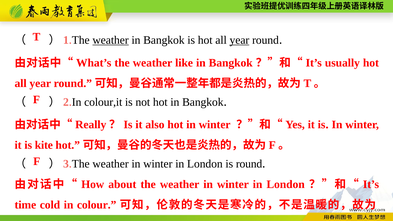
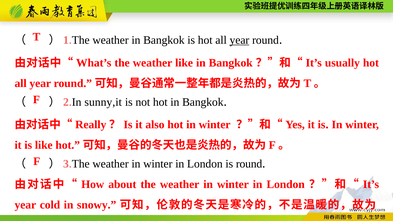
weather underline: present -> none (111, 40)
colour,it: colour,it -> sunny,it (103, 102)
is kite: kite -> like (44, 145)
time: time -> year (25, 205)
colour: colour -> snowy (97, 205)
